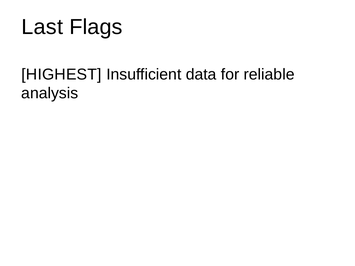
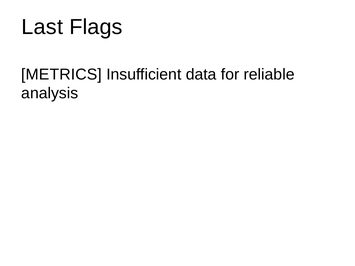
HIGHEST: HIGHEST -> METRICS (62, 74)
